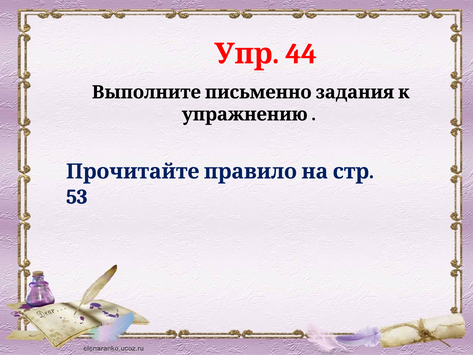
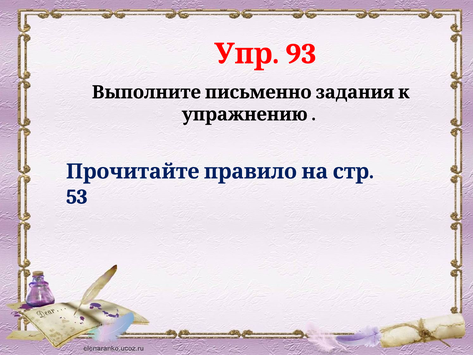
44: 44 -> 93 (301, 54)
